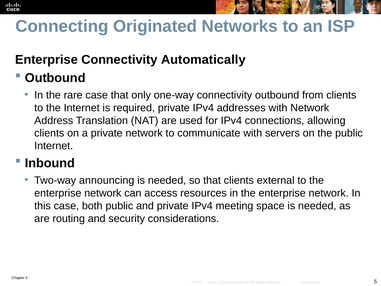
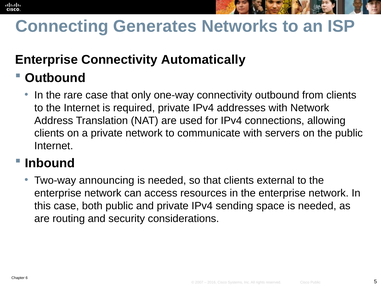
Originated: Originated -> Generates (155, 26)
meeting: meeting -> sending (234, 206)
